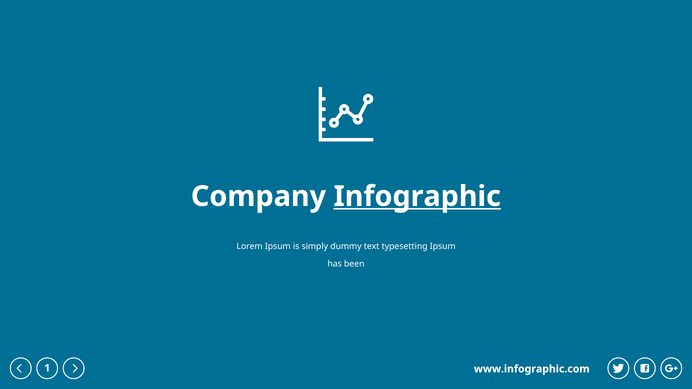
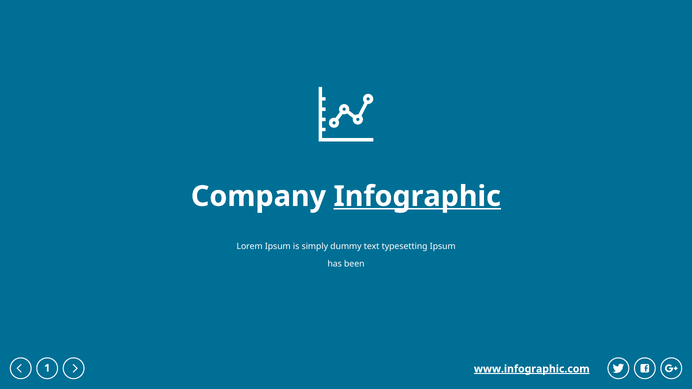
www.infographic.com underline: none -> present (532, 369)
